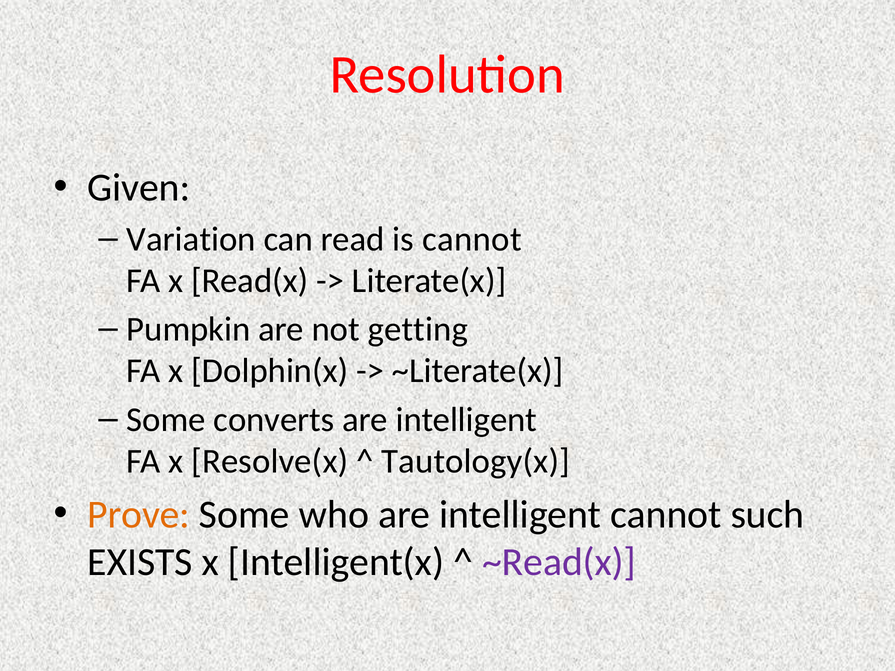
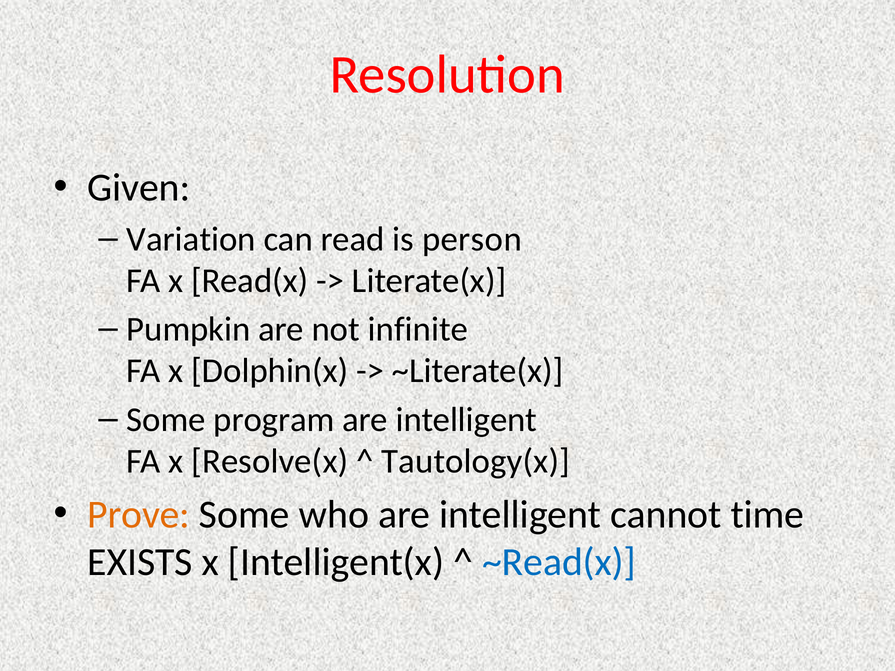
is cannot: cannot -> person (472, 239)
getting: getting -> infinite (418, 329)
converts: converts -> program (274, 420)
such: such -> time (767, 515)
~Read(x colour: purple -> blue (559, 562)
